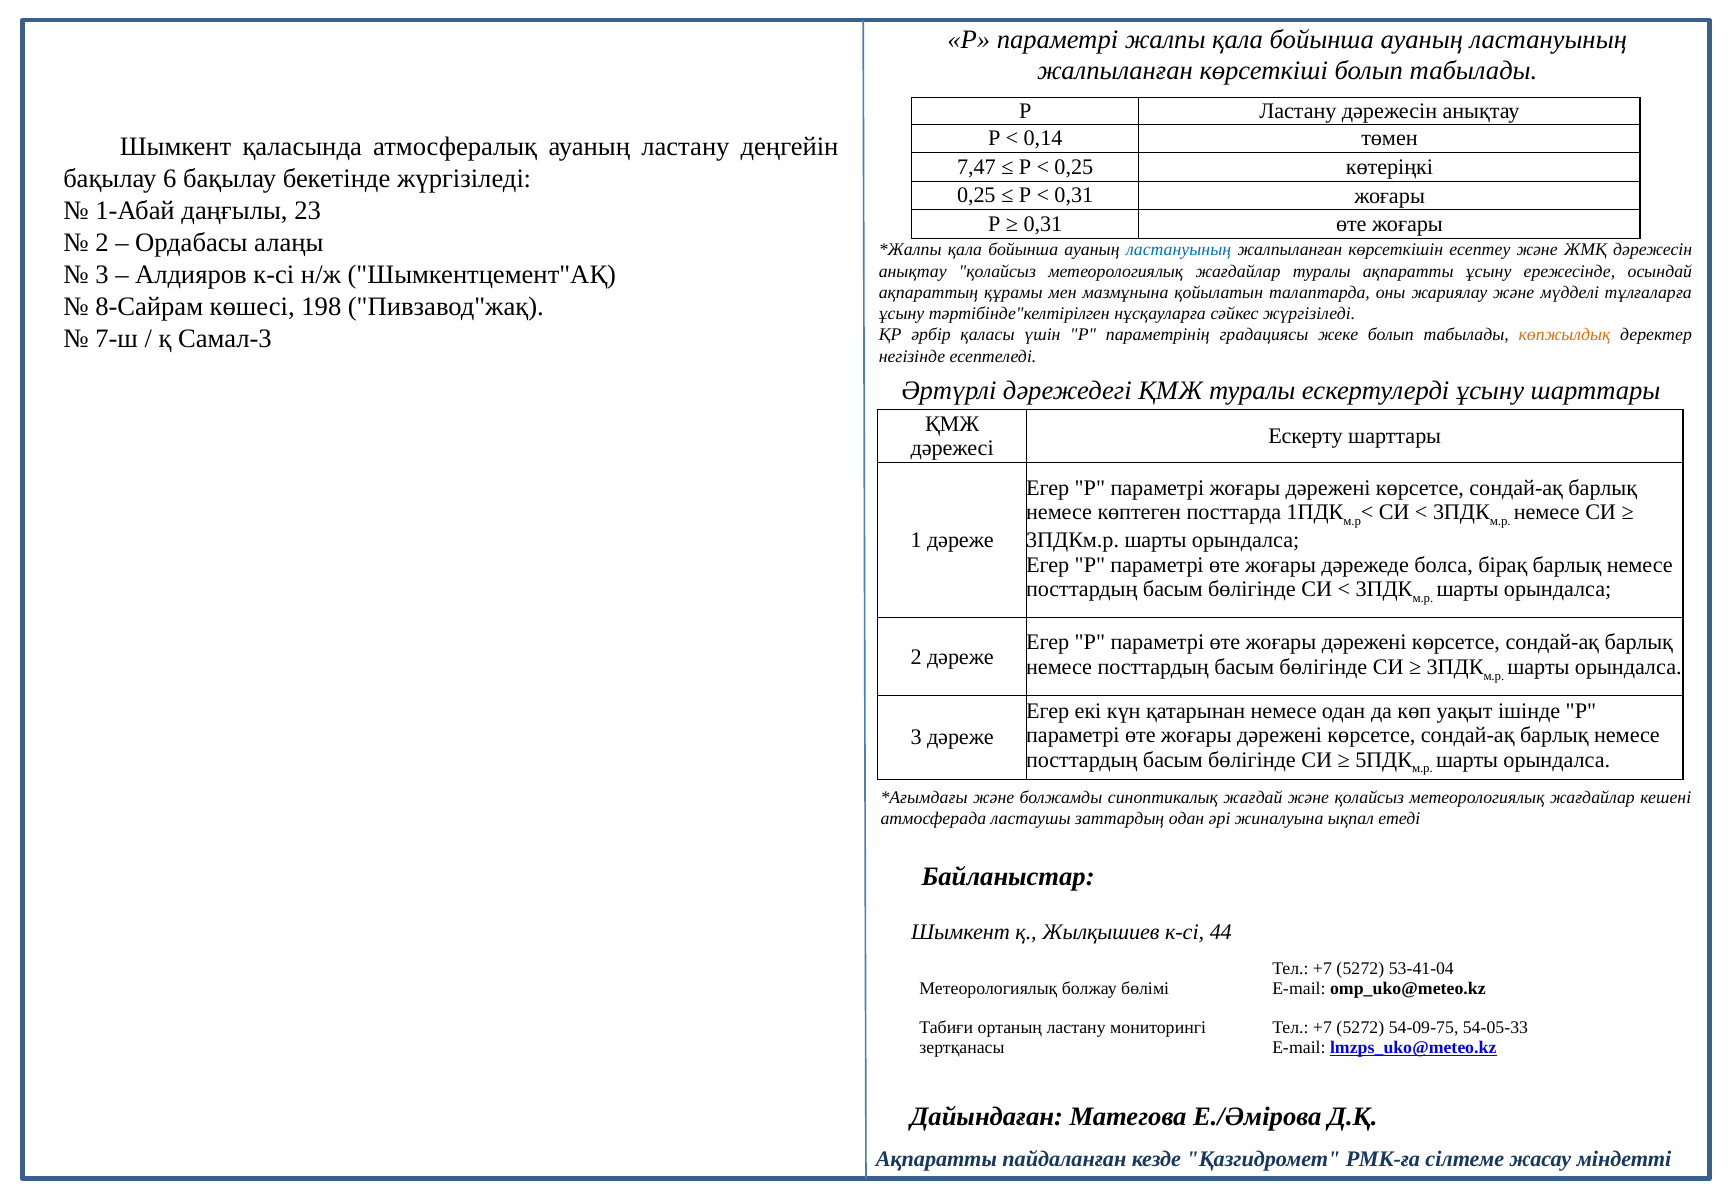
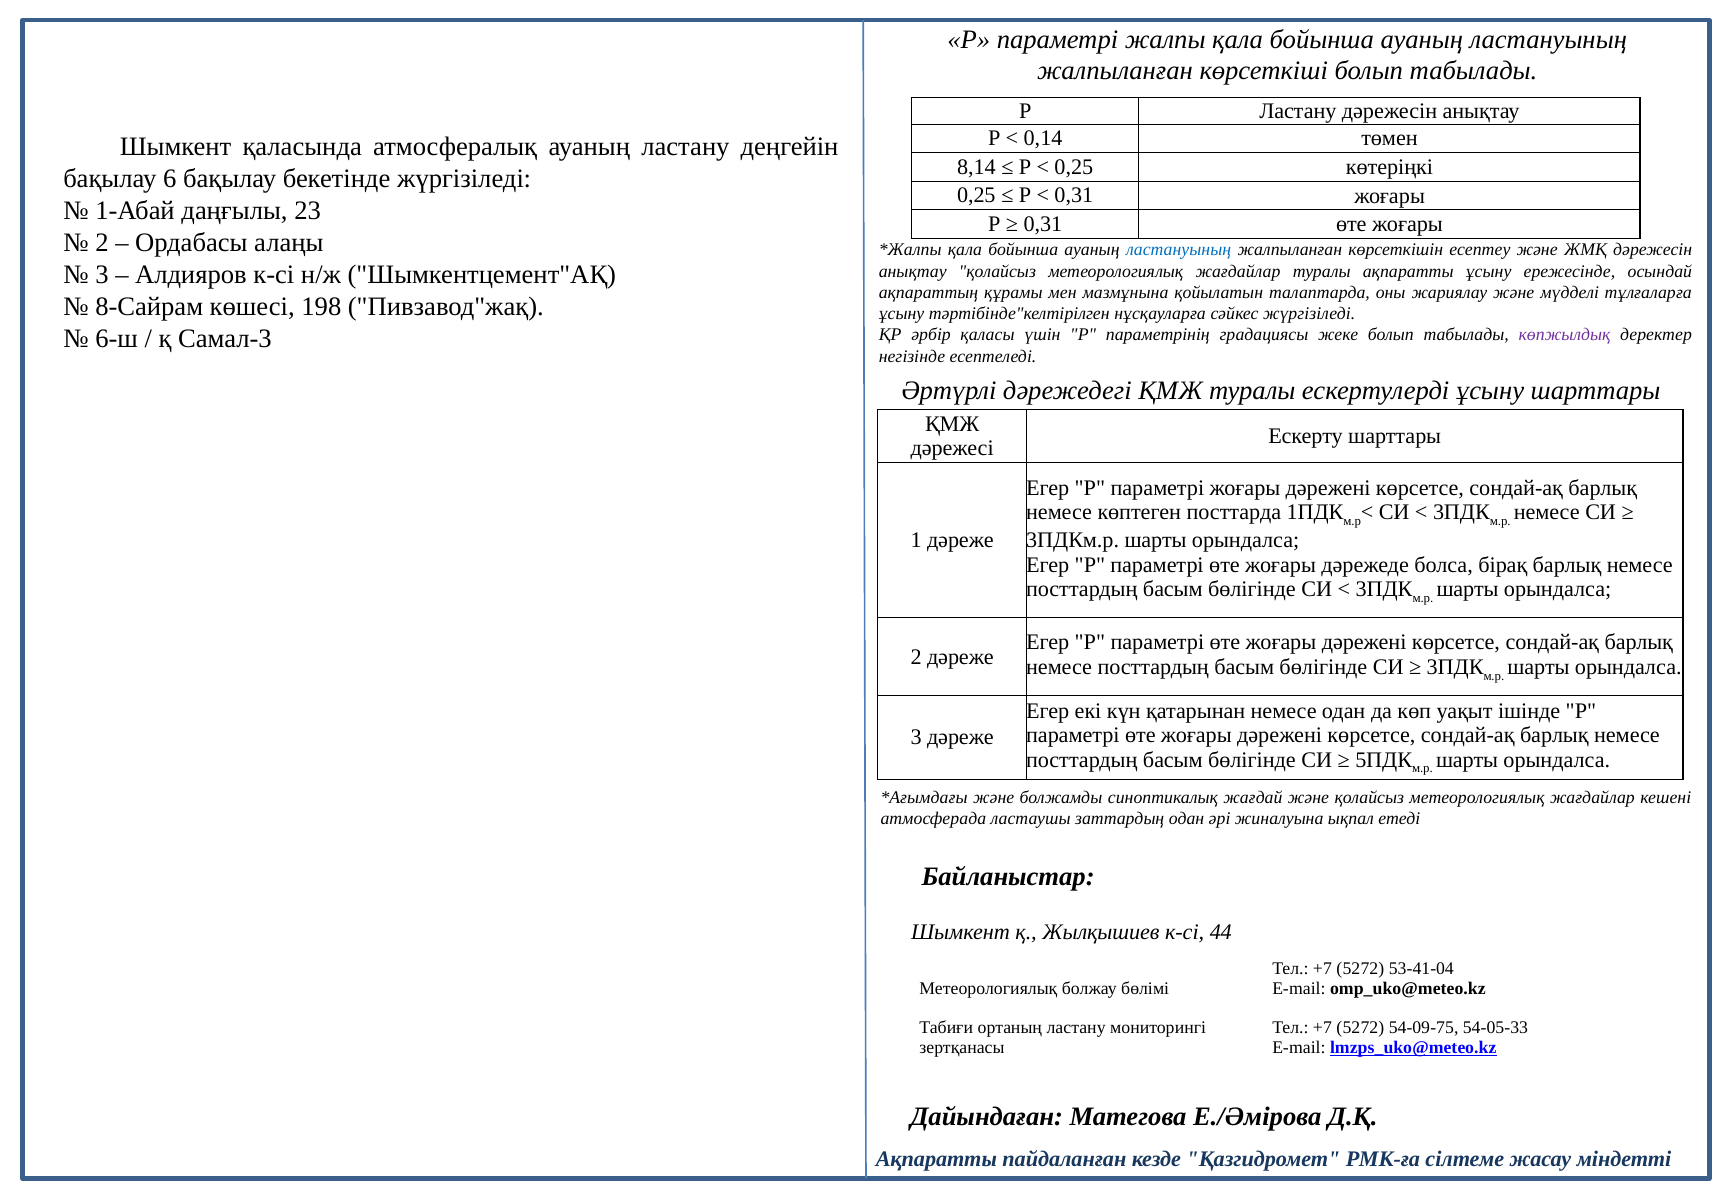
7,47: 7,47 -> 8,14 (976, 167)
7-ш: 7-ш -> 6-ш (117, 339)
көпжылдық colour: orange -> purple (1565, 335)
